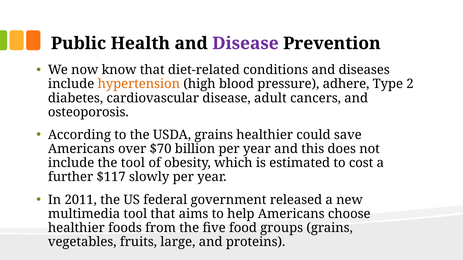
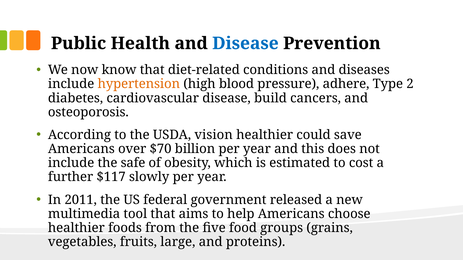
Disease colour: purple -> blue (245, 43)
adult: adult -> build (270, 98)
USDA grains: grains -> vision (214, 135)
the tool: tool -> safe (133, 163)
